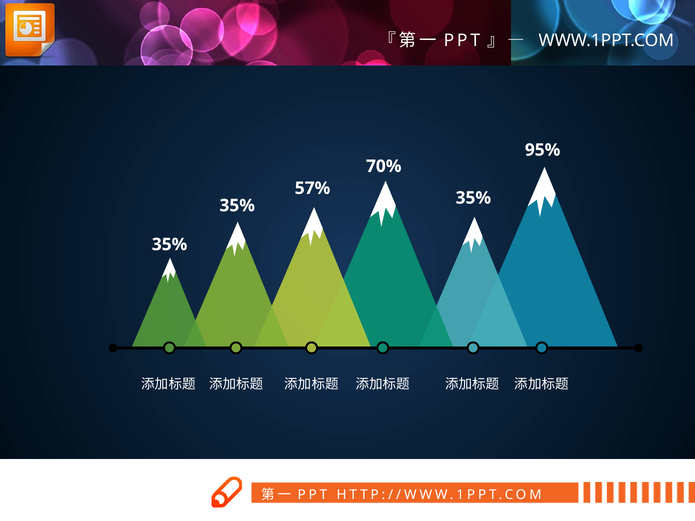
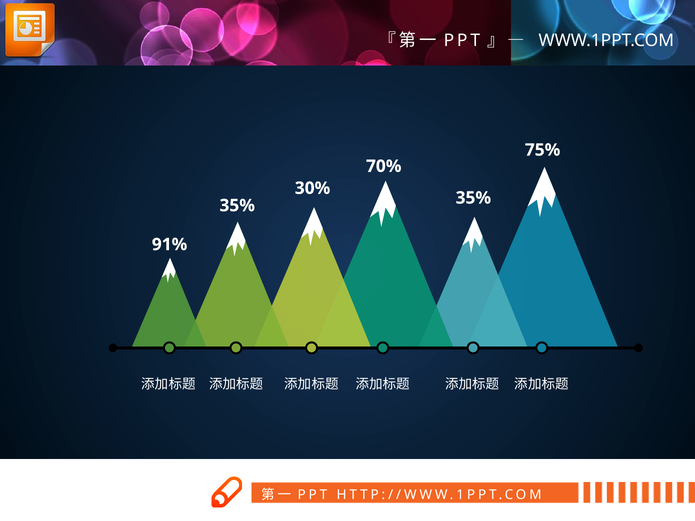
95%: 95% -> 75% (543, 150)
57%: 57% -> 30% (313, 188)
35%: 35% -> 91% (170, 245)
